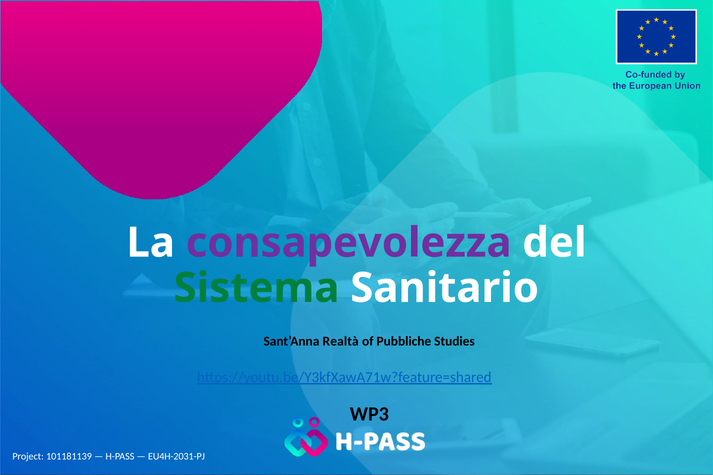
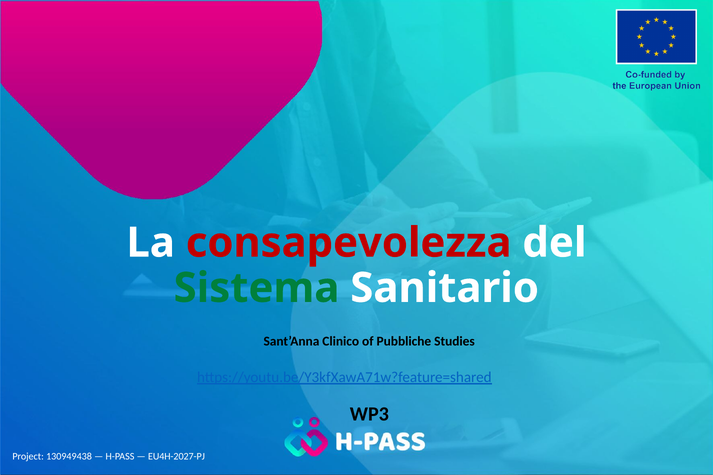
consapevolezza colour: purple -> red (349, 243)
Realtà: Realtà -> Clinico (341, 342)
101181139: 101181139 -> 130949438 (69, 457)
EU4H-2031-PJ: EU4H-2031-PJ -> EU4H-2027-PJ (176, 457)
